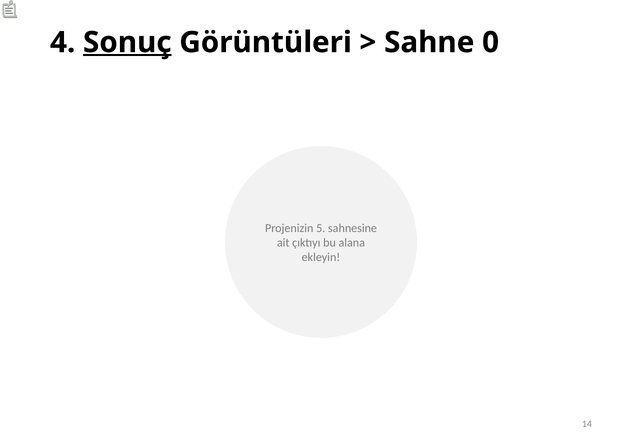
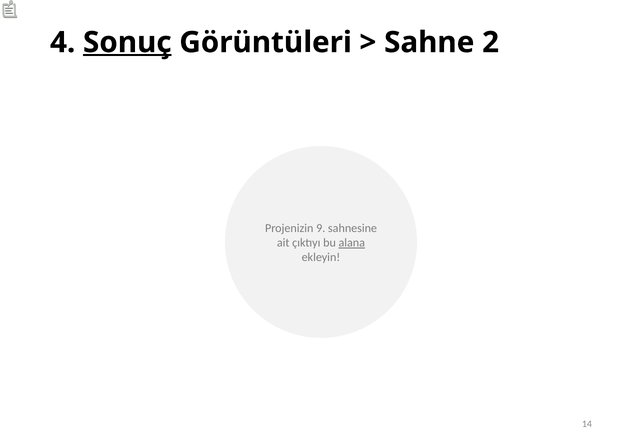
0: 0 -> 2 (491, 42)
5: 5 -> 9 (321, 229)
alana underline: none -> present (352, 243)
